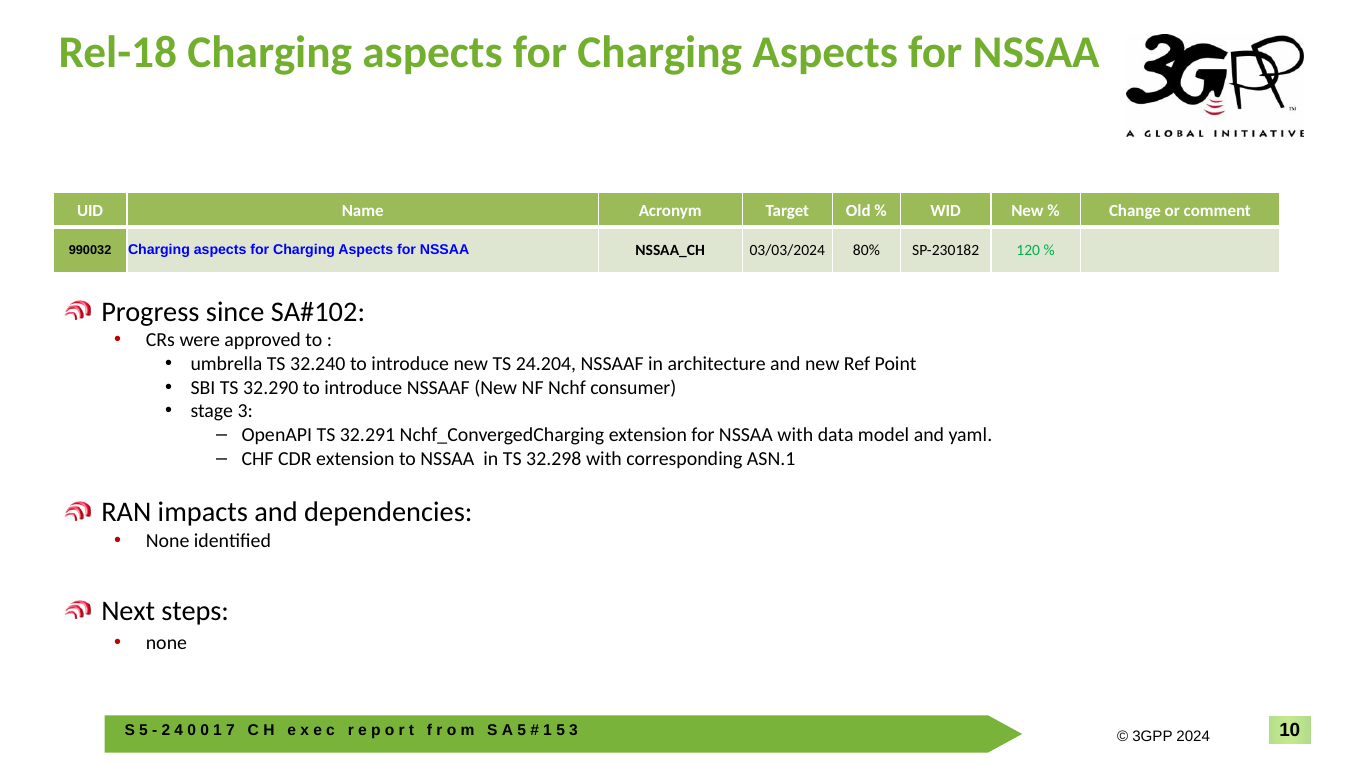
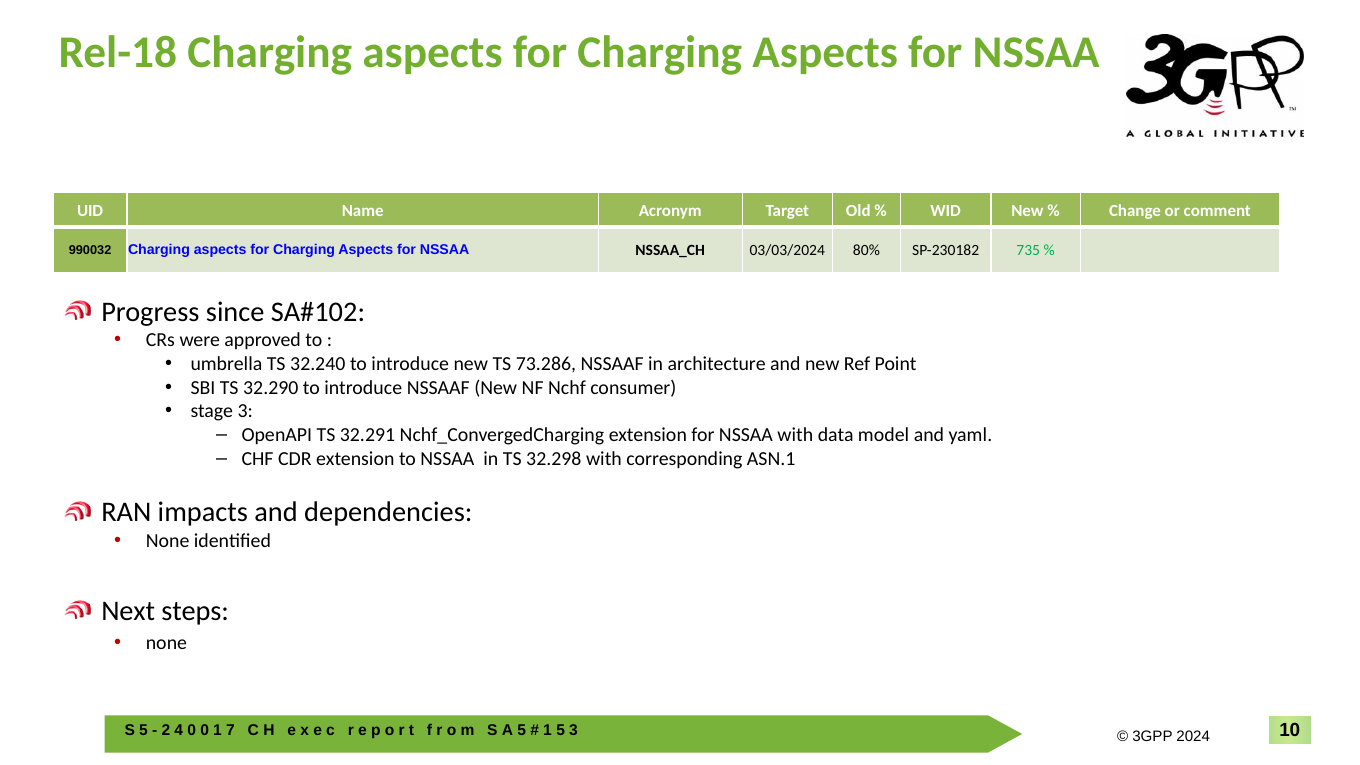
120: 120 -> 735 (1028, 250)
24.204: 24.204 -> 73.286 (546, 364)
